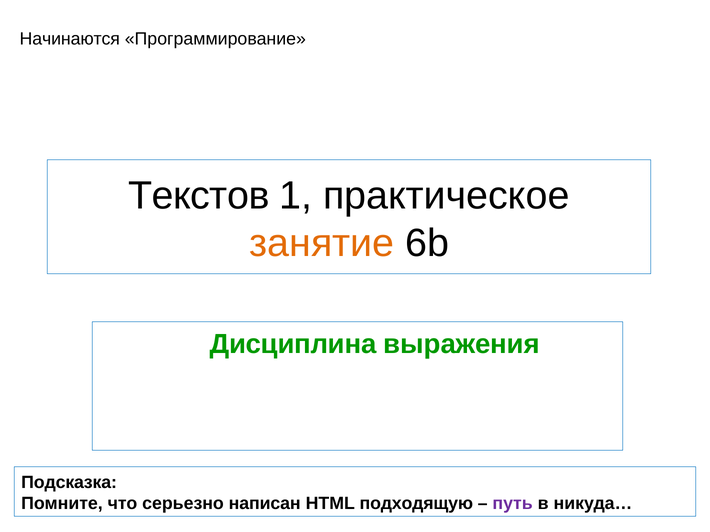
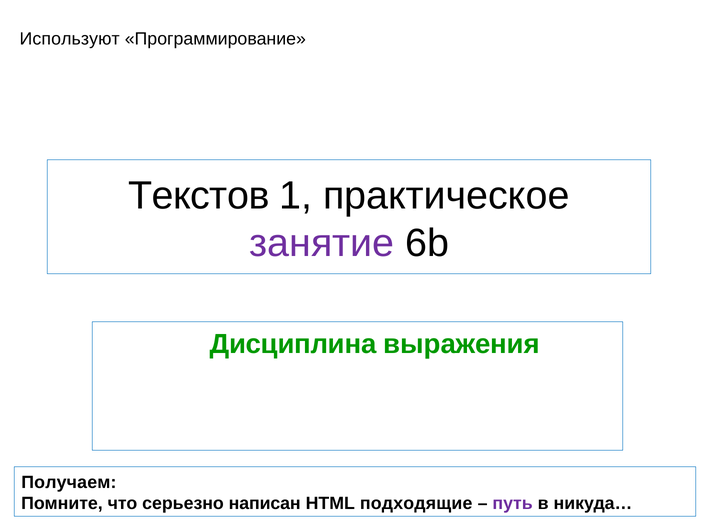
Начинаются: Начинаются -> Используют (70, 39)
занятие colour: orange -> purple (322, 243)
Подсказка: Подсказка -> Получаем (69, 483)
подходящую: подходящую -> подходящие (416, 504)
